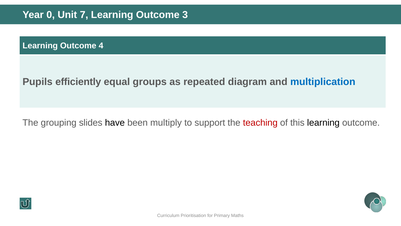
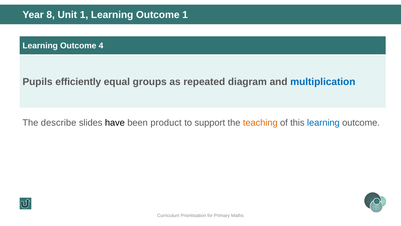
0: 0 -> 8 (51, 15)
Unit 7: 7 -> 1 (84, 15)
Outcome 3: 3 -> 1 (185, 15)
grouping: grouping -> describe (59, 123)
multiply: multiply -> product (166, 123)
teaching colour: red -> orange (260, 123)
learning colour: black -> blue (323, 123)
